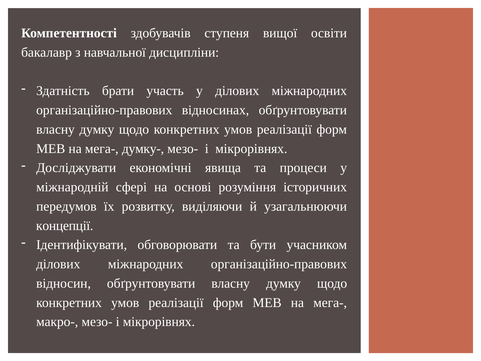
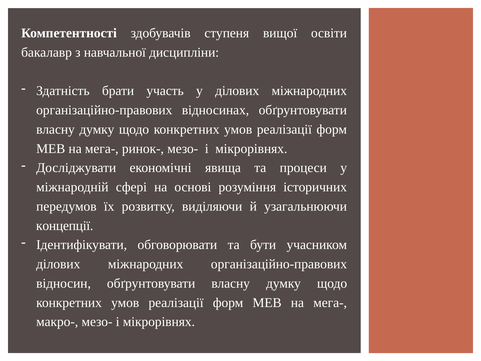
думку-: думку- -> ринок- (143, 149)
